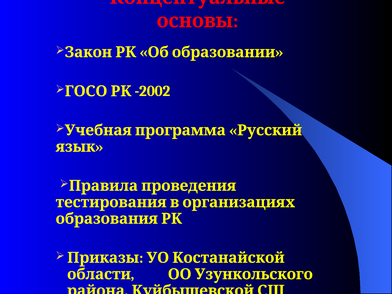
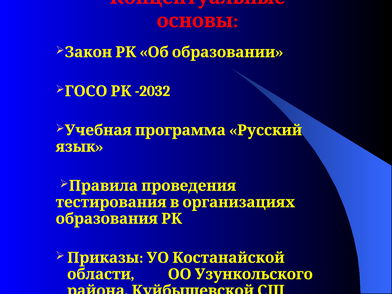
-2002: -2002 -> -2032 (153, 91)
